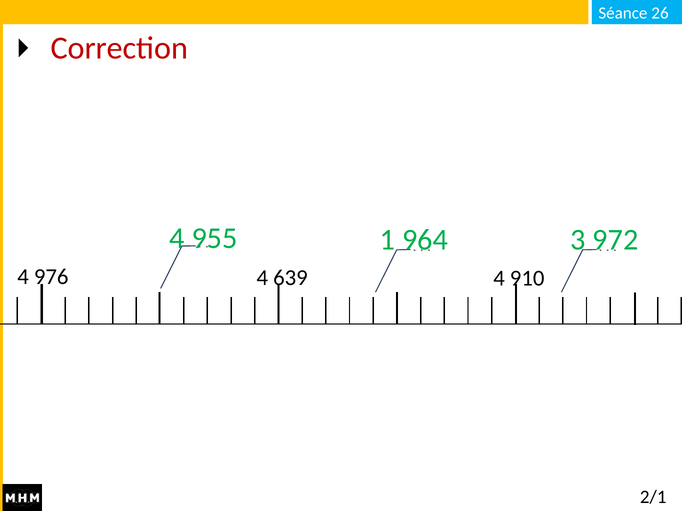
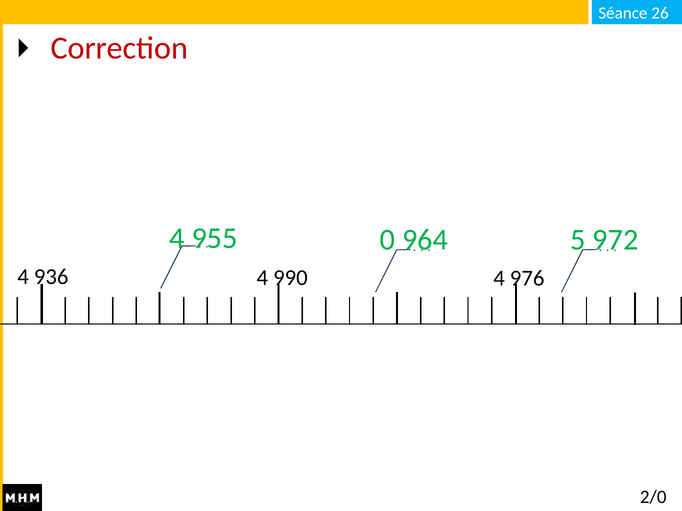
1: 1 -> 0 (388, 240)
3: 3 -> 5 (578, 240)
976: 976 -> 936 (51, 277)
639: 639 -> 990 (290, 278)
910: 910 -> 976 (527, 278)
2/1: 2/1 -> 2/0 (653, 498)
